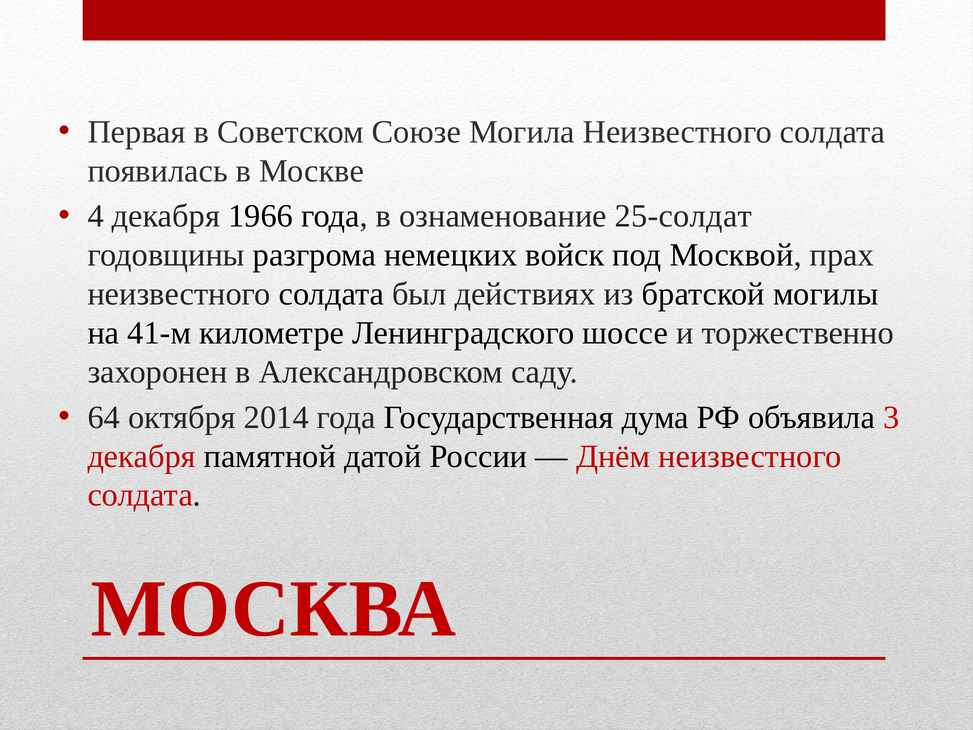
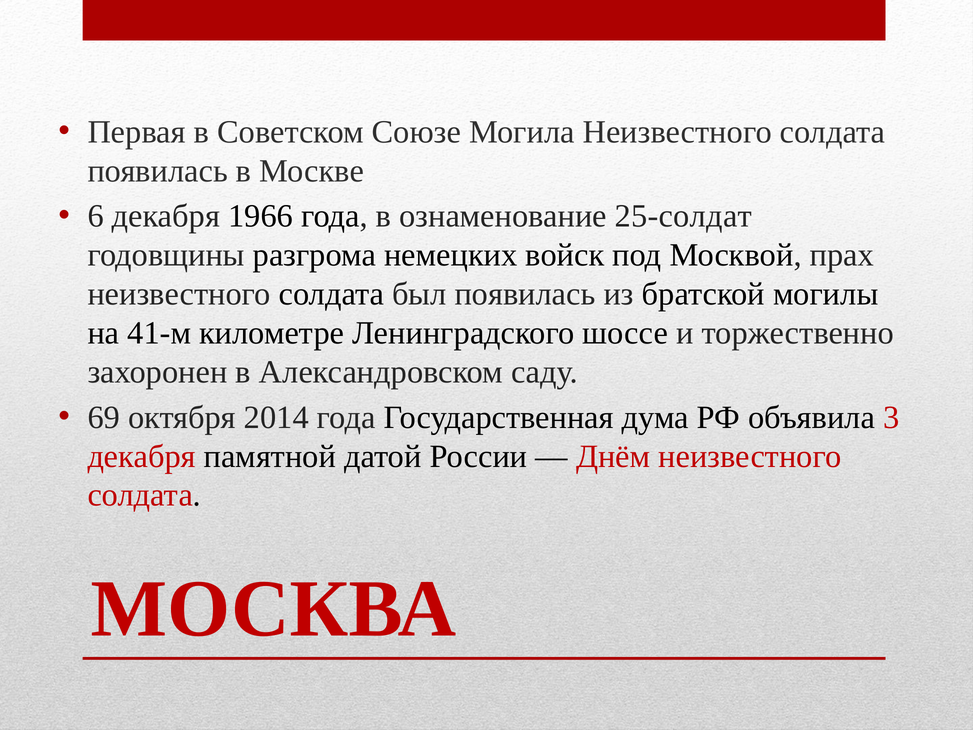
4: 4 -> 6 (96, 216)
был действиях: действиях -> появилась (525, 294)
64: 64 -> 69 (104, 417)
